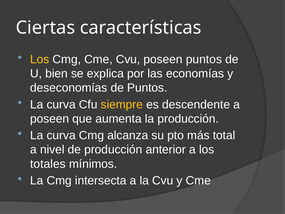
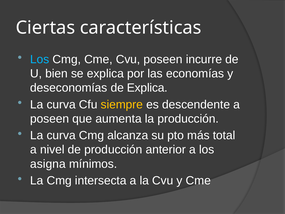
Los colour: yellow -> light blue (40, 59)
poseen puntos: puntos -> incurre (204, 59)
de Puntos: Puntos -> Explica (147, 88)
totales: totales -> asigna (48, 164)
